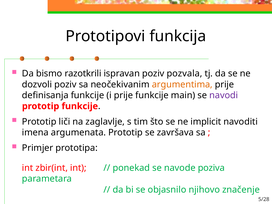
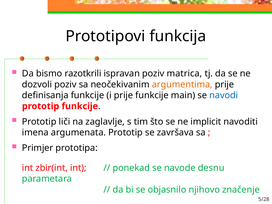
pozvala: pozvala -> matrica (184, 74)
navodi colour: purple -> blue (224, 95)
poziva: poziva -> desnu (211, 168)
